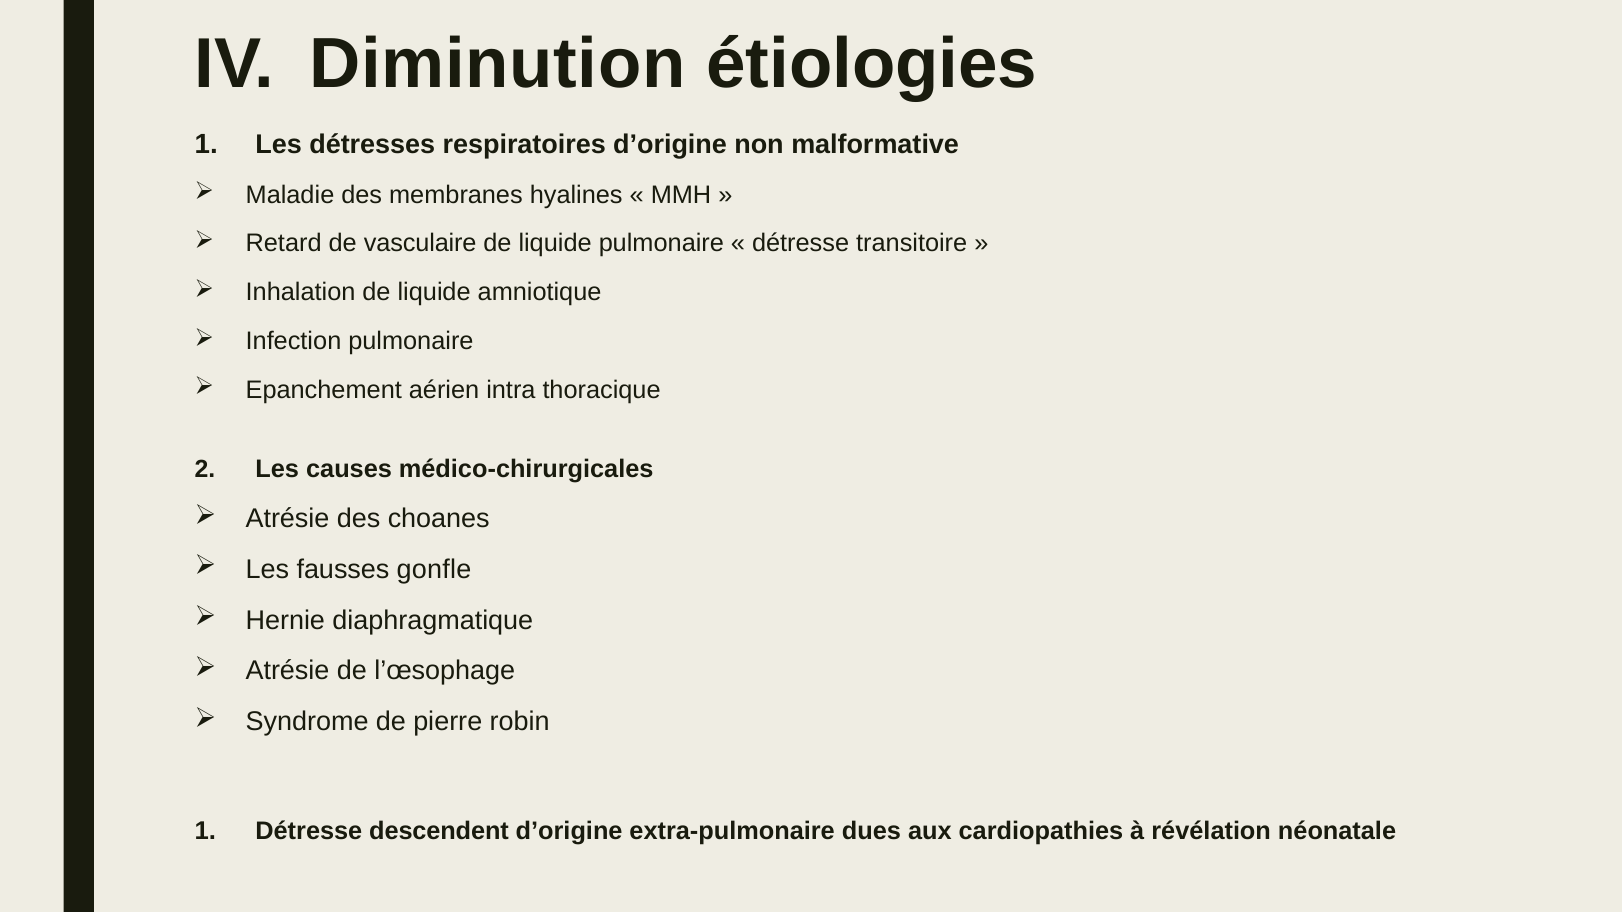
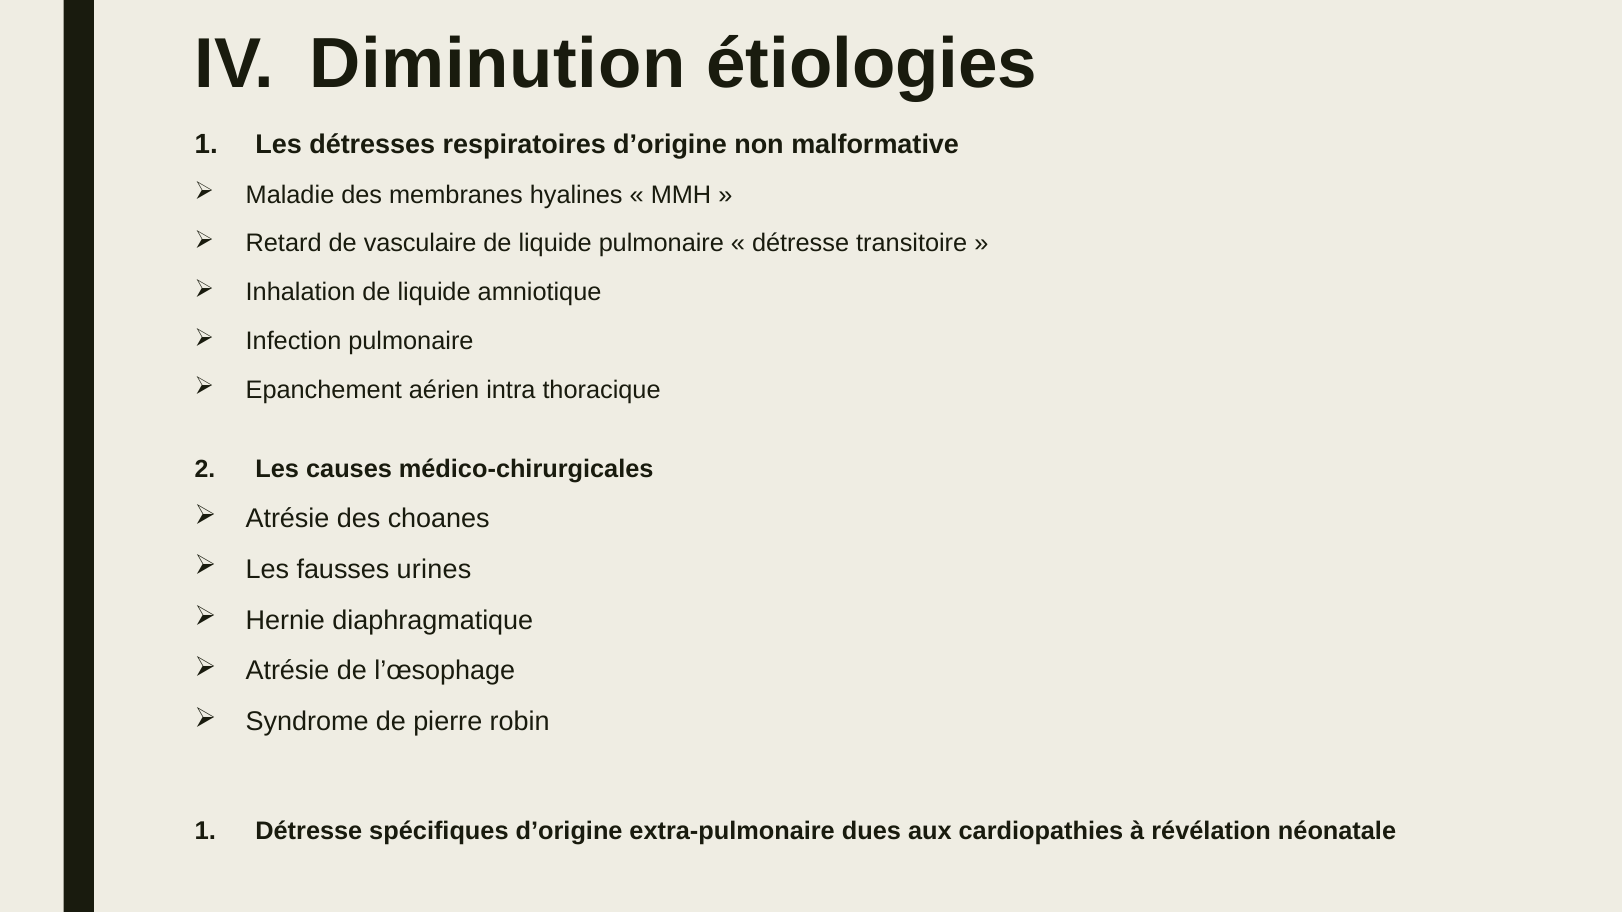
gonfle: gonfle -> urines (434, 570)
descendent: descendent -> spécifiques (439, 831)
